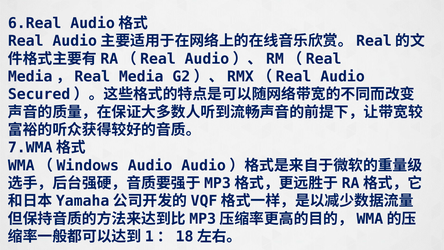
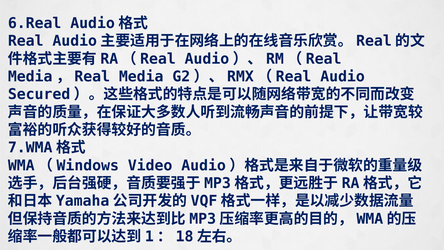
WMA（Windows Audio: Audio -> Video (150, 165)
